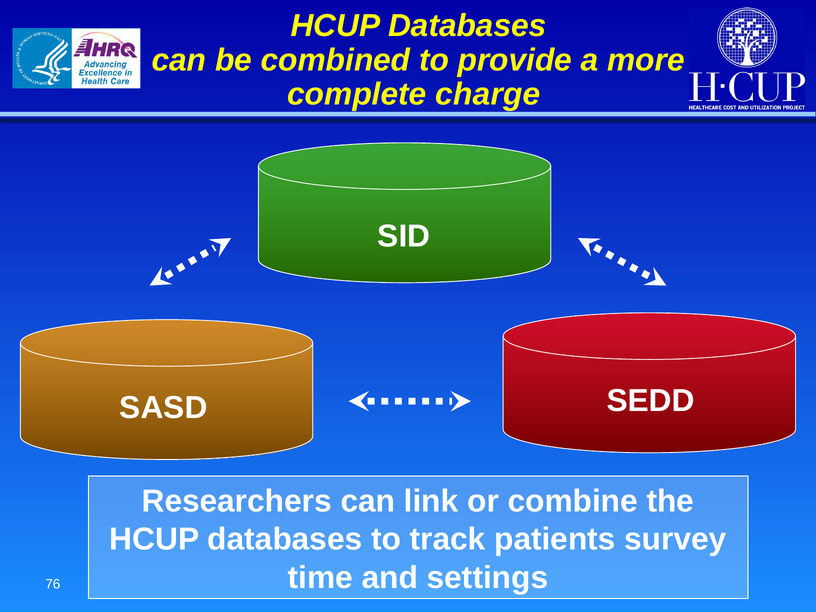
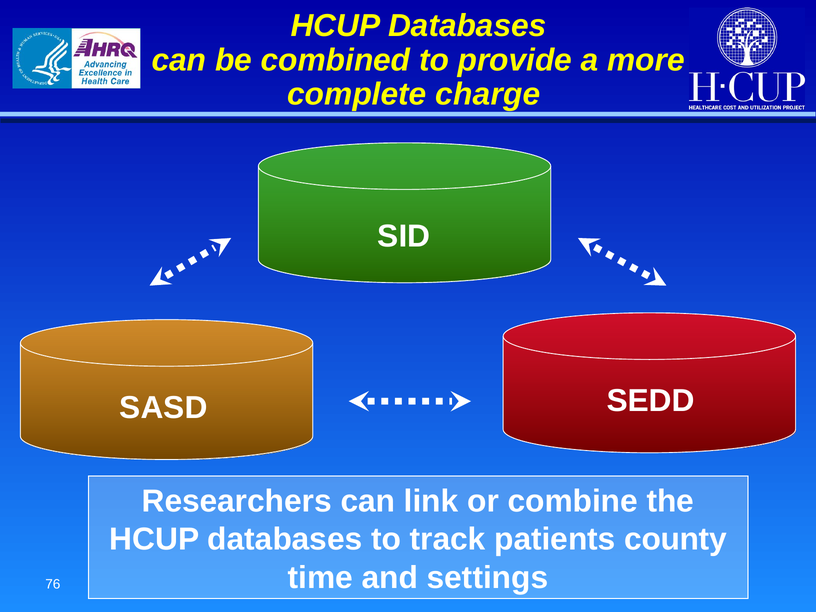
survey: survey -> county (676, 539)
